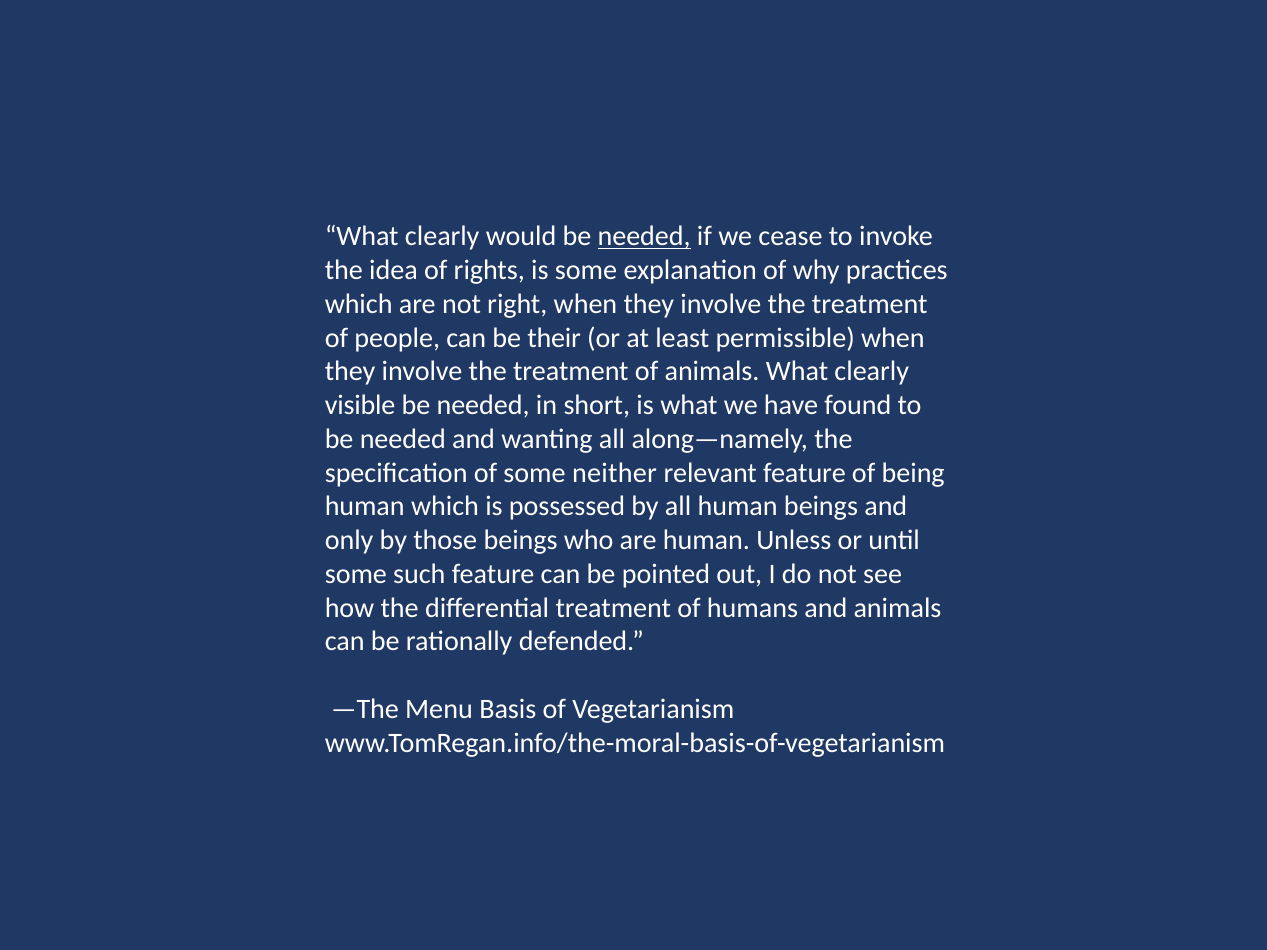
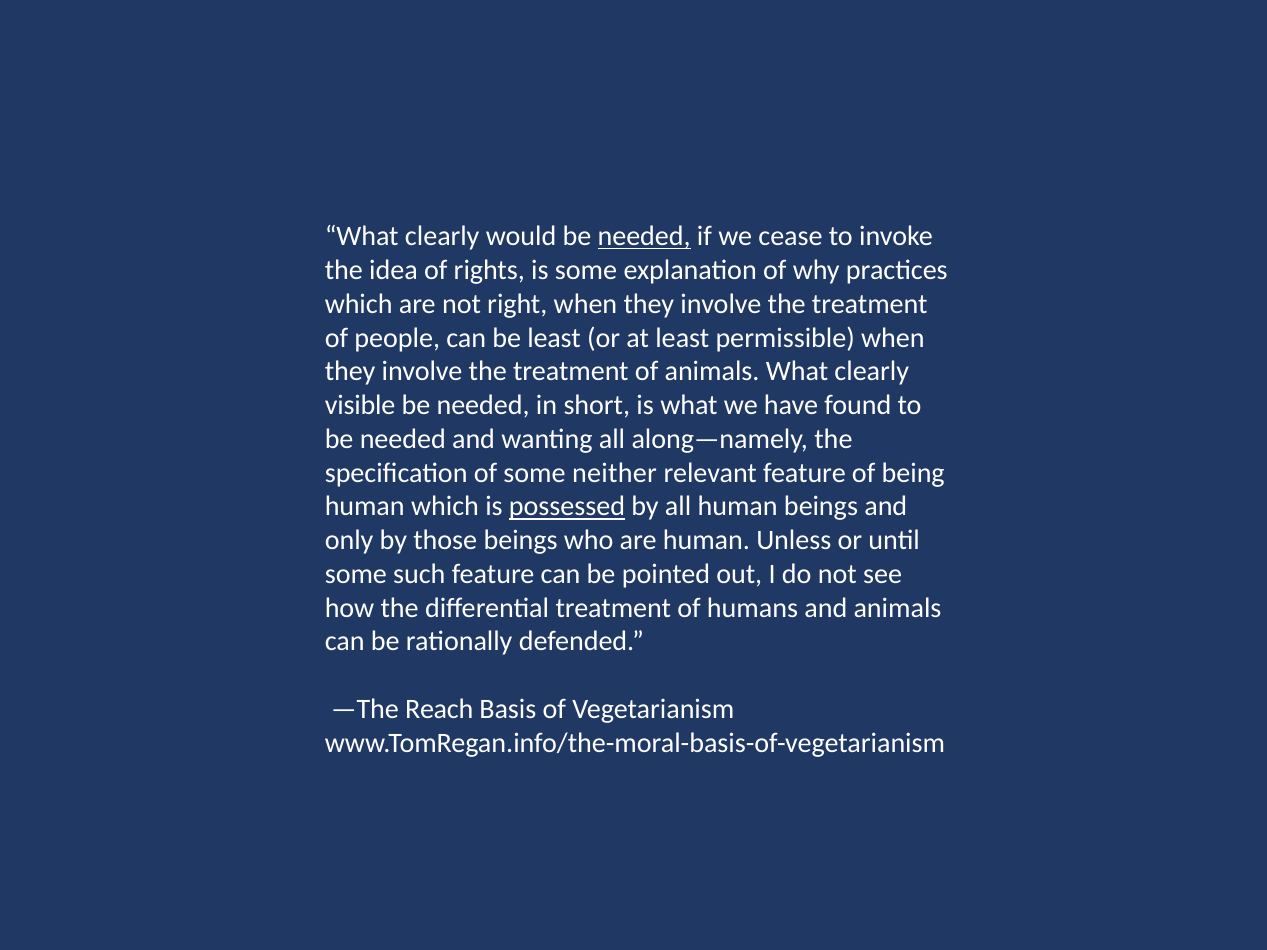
be their: their -> least (554, 338)
possessed underline: none -> present (567, 507)
Menu: Menu -> Reach (439, 709)
